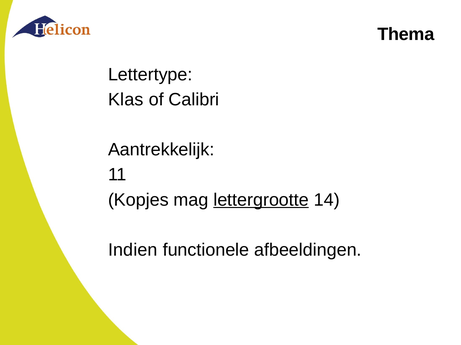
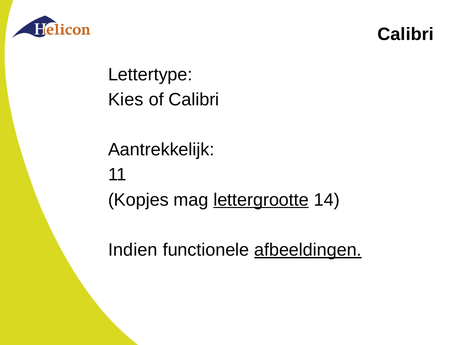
Thema: Thema -> Calibri (406, 34)
Klas: Klas -> Kies (126, 100)
afbeeldingen underline: none -> present (308, 250)
